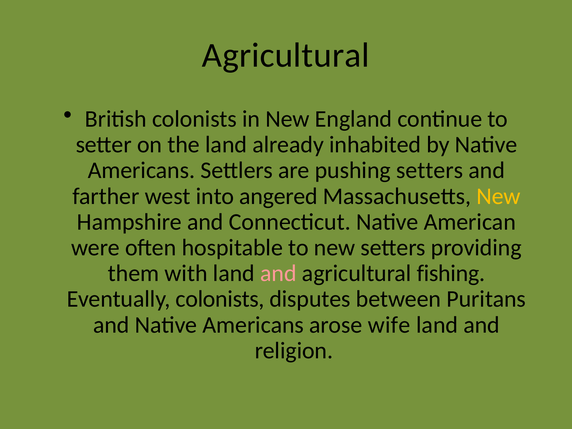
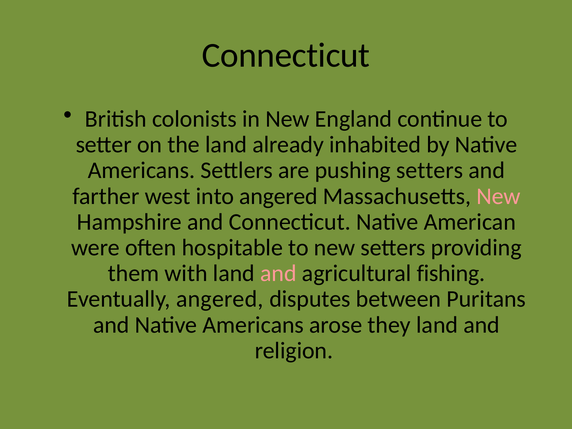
Agricultural: Agricultural -> Connecticut (286, 55)
New colour: yellow -> pink (498, 196)
Eventually colonists: colonists -> angered (220, 299)
wife: wife -> they (389, 325)
